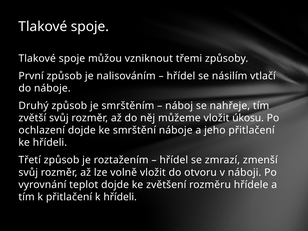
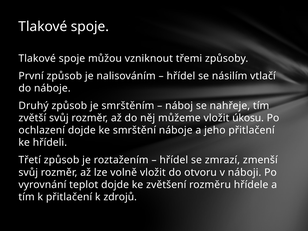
k hřídeli: hřídeli -> zdrojů (120, 197)
